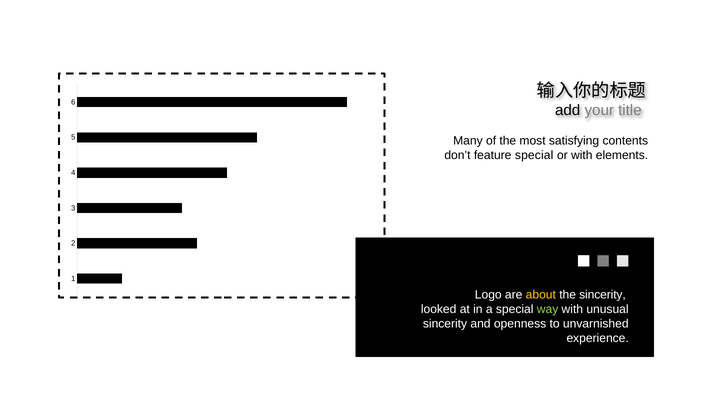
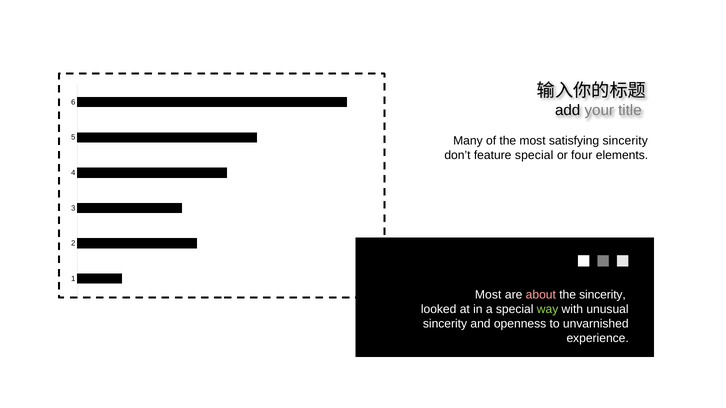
satisfying contents: contents -> sincerity (625, 141)
or with: with -> four (582, 156)
Logo: Logo -> Most (488, 295)
about colour: yellow -> pink (541, 295)
